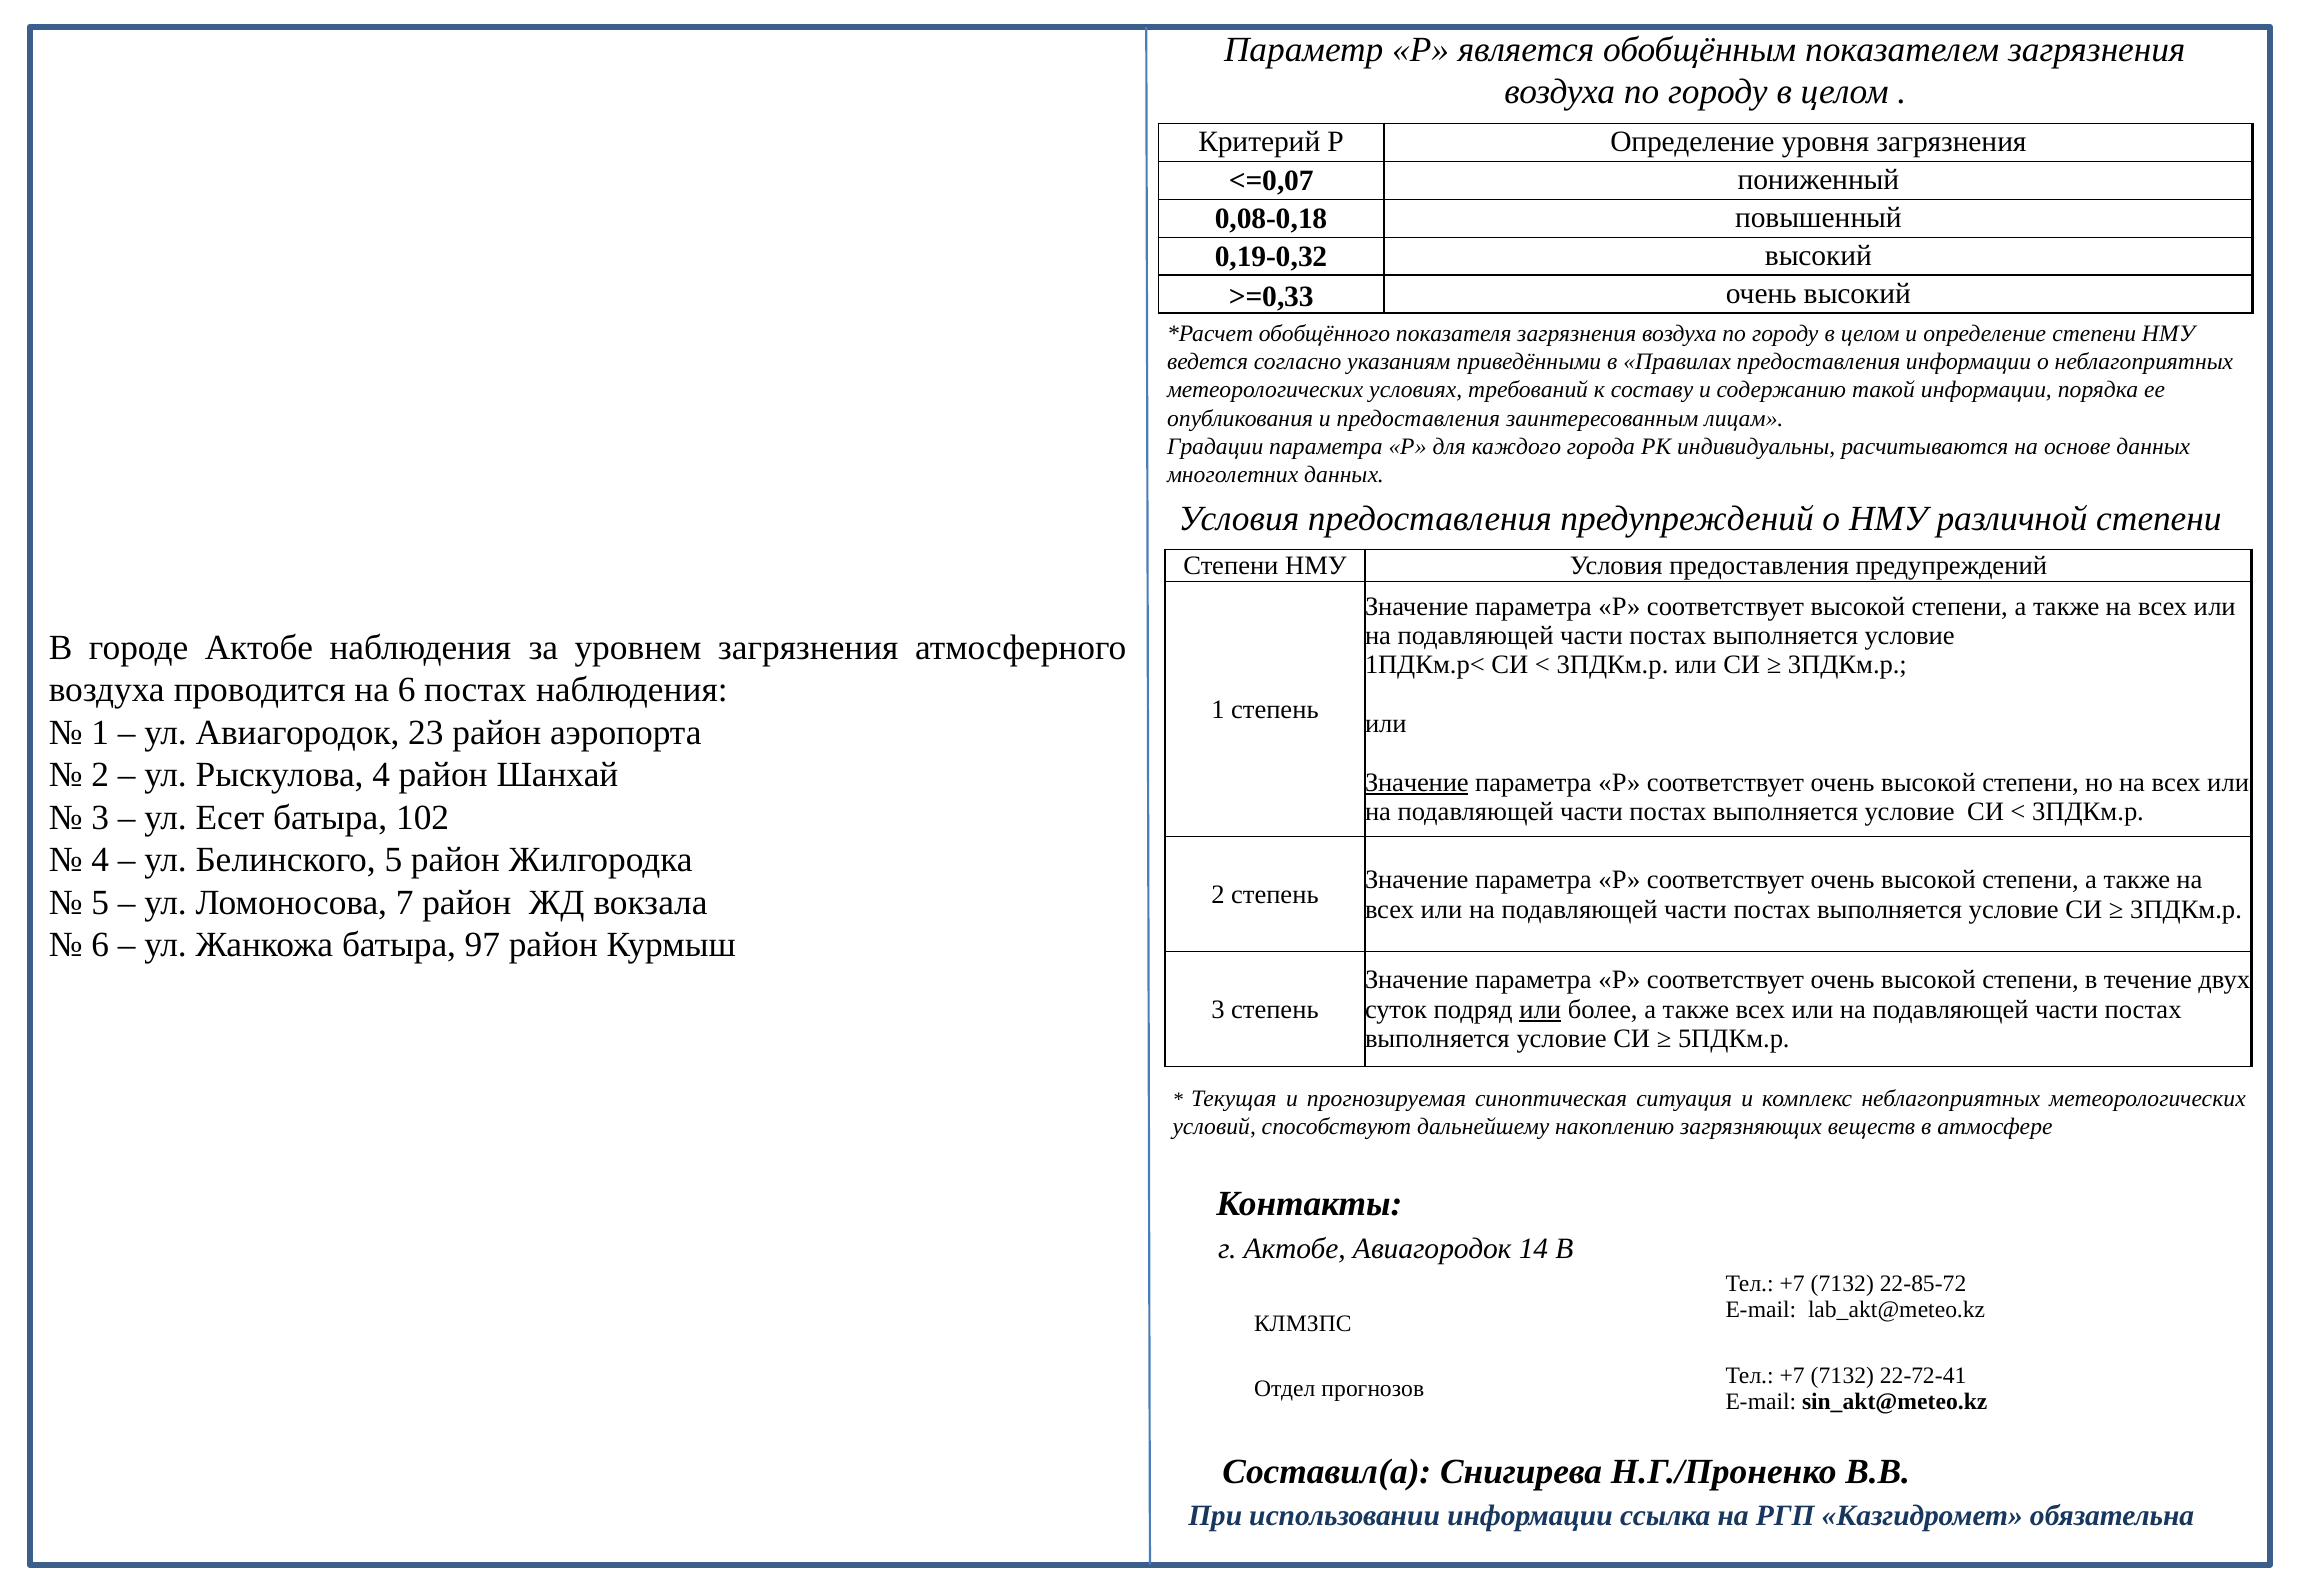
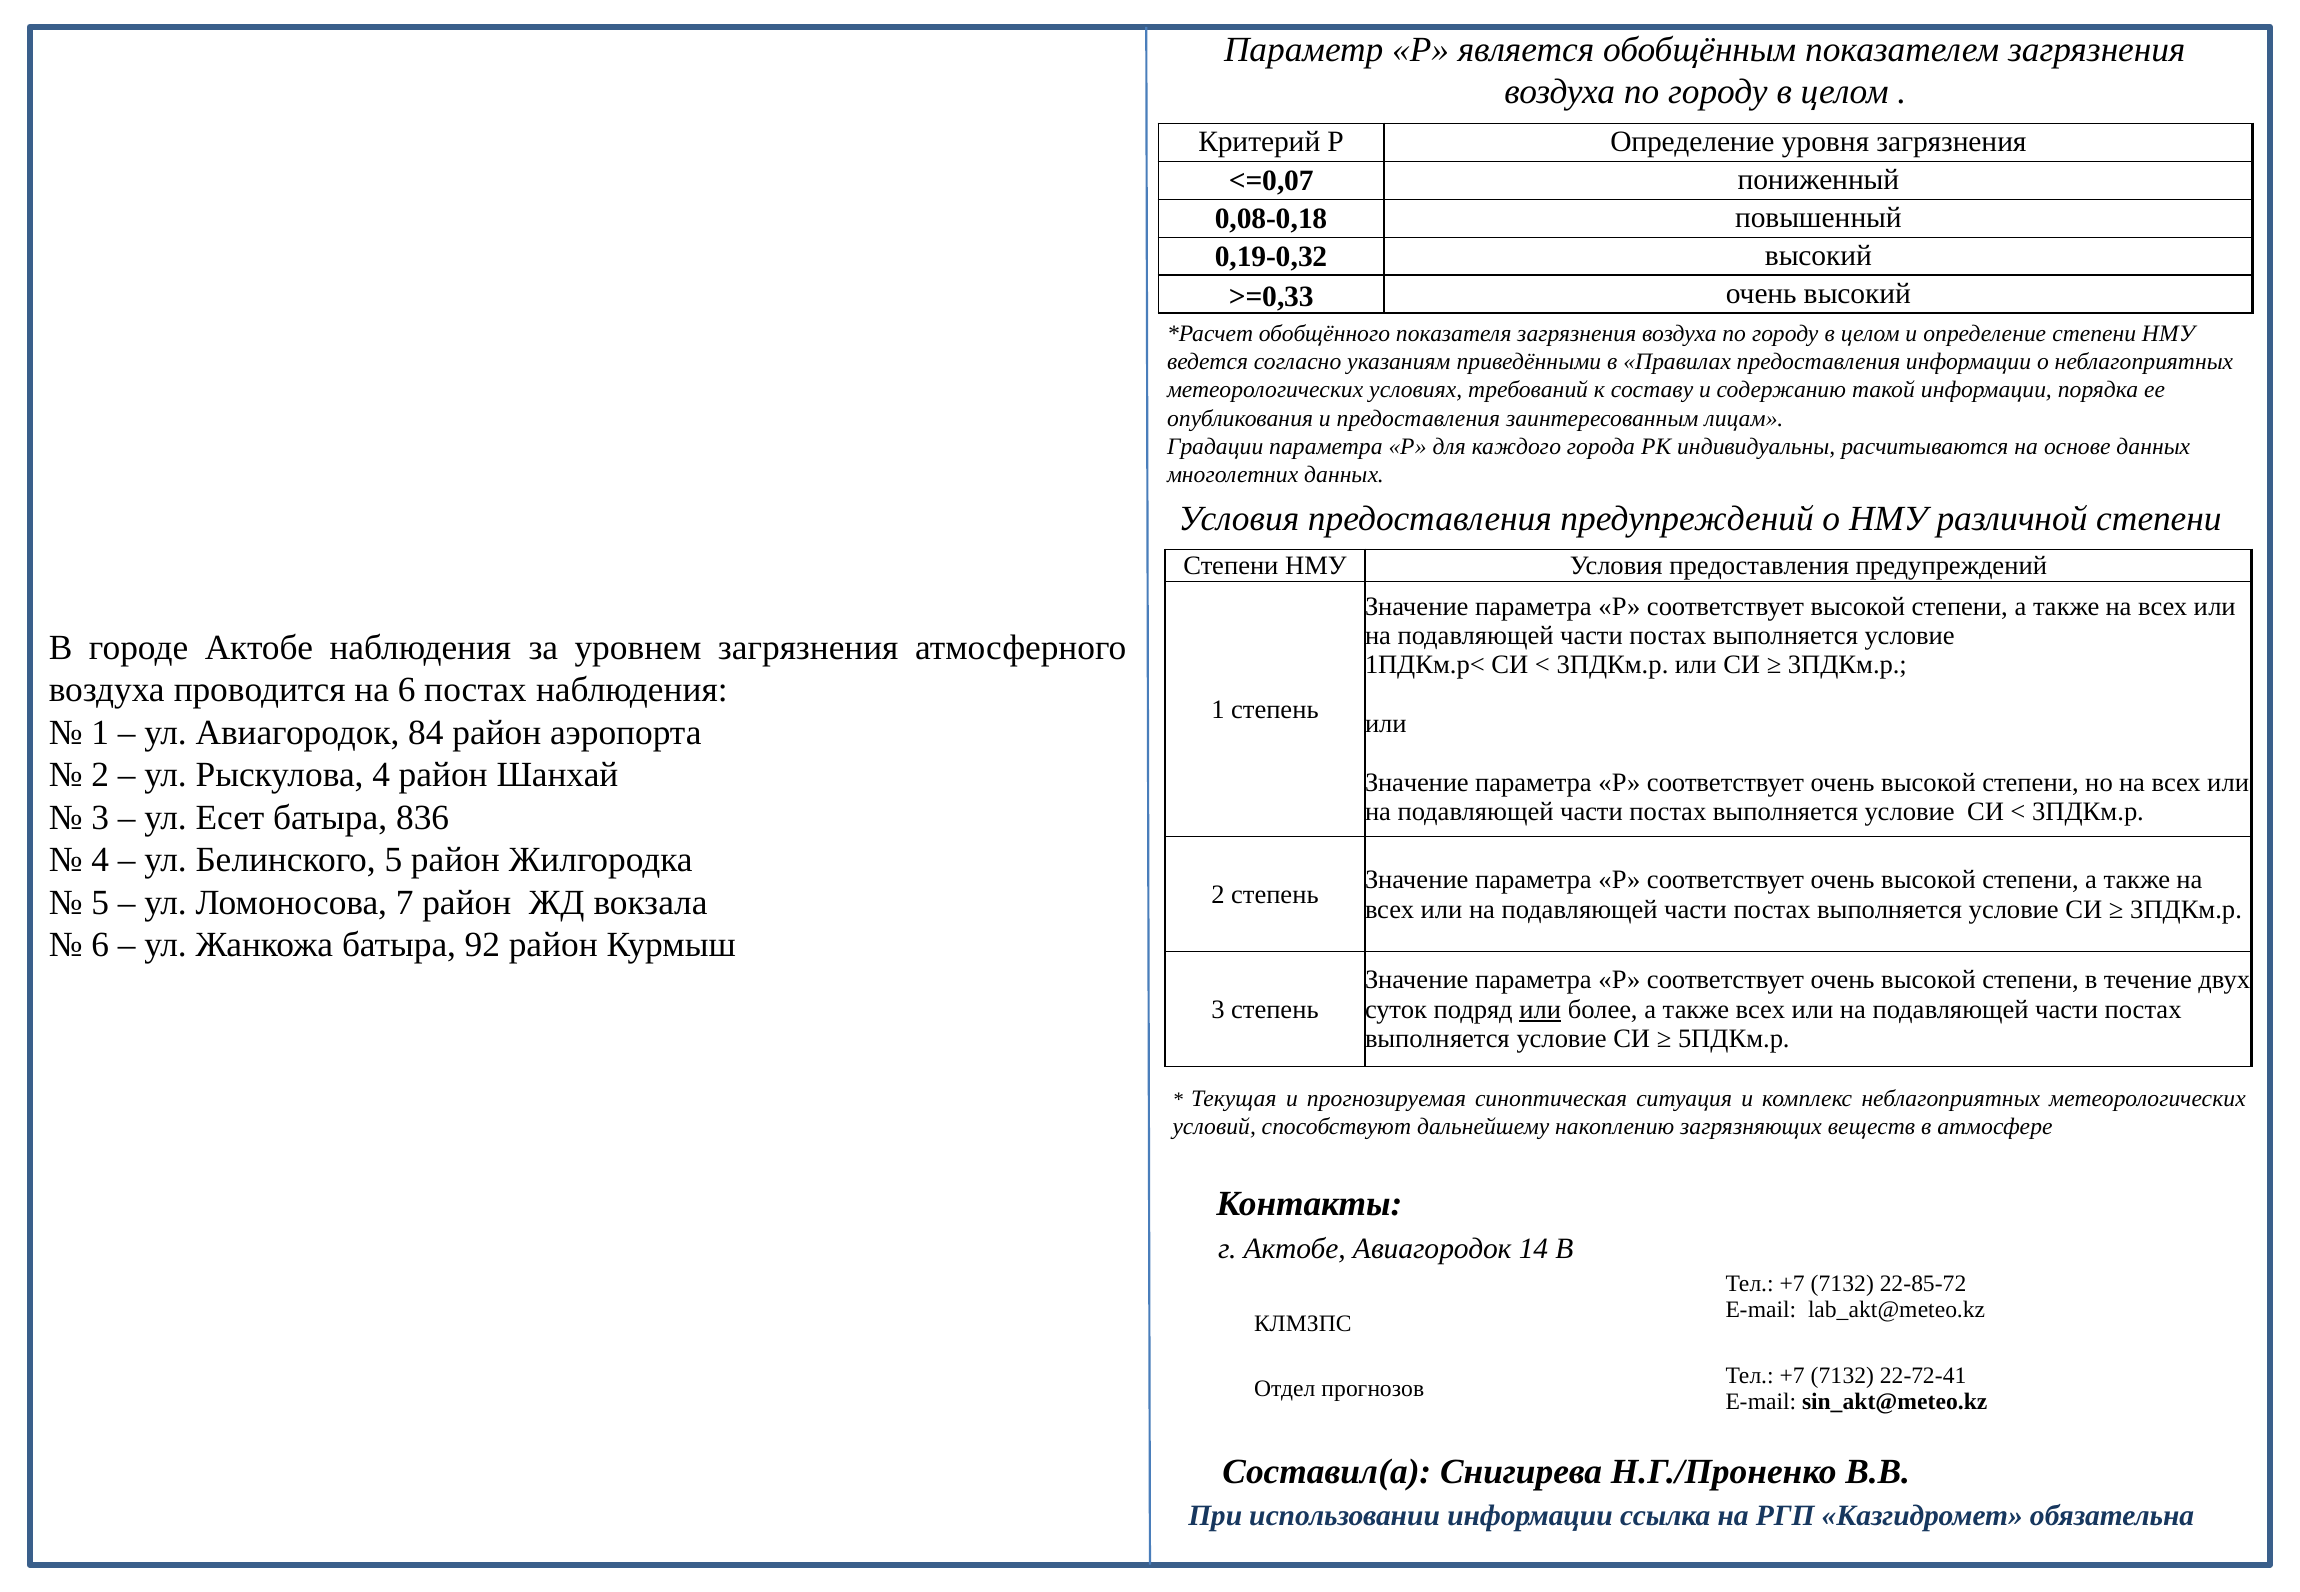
23: 23 -> 84 (426, 733)
Значение underline: present -> none (1417, 783)
102: 102 -> 836 (423, 818)
97: 97 -> 92 (482, 945)
